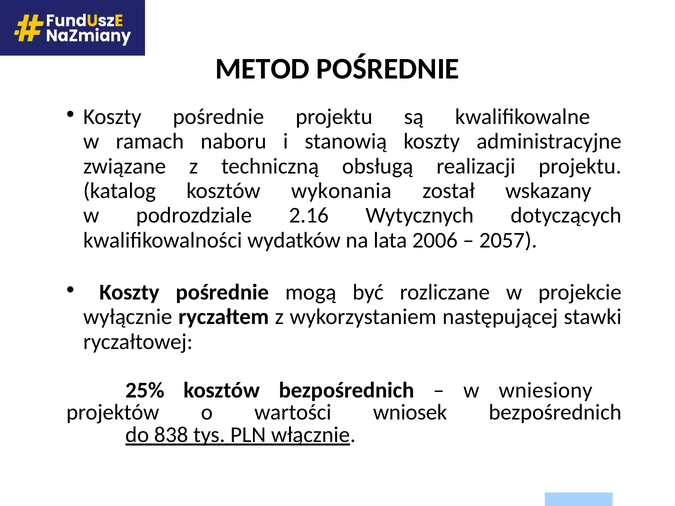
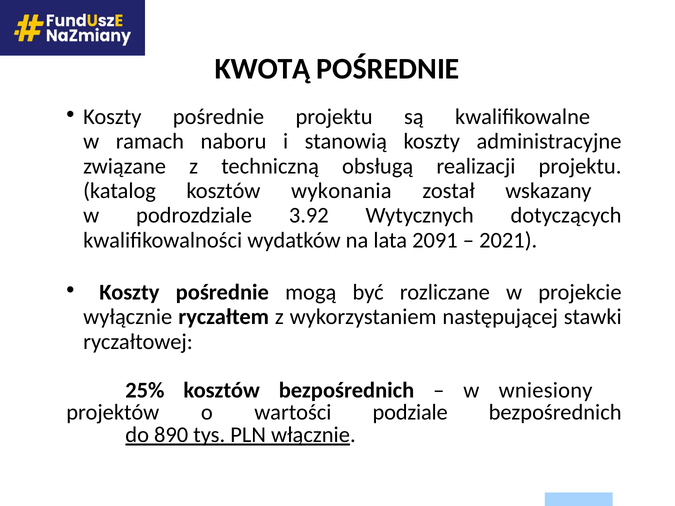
METOD: METOD -> KWOTĄ (263, 69)
2.16: 2.16 -> 3.92 (309, 216)
2006: 2006 -> 2091 (435, 240)
2057: 2057 -> 2021 (508, 240)
wniosek: wniosek -> podziale (410, 413)
838: 838 -> 890 (171, 435)
